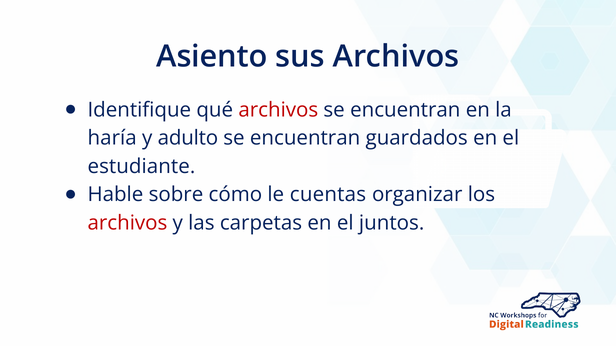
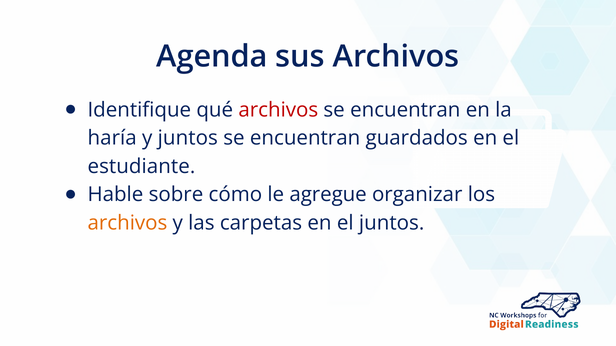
Asiento: Asiento -> Agenda (212, 57)
y adulto: adulto -> juntos (188, 138)
cuentas: cuentas -> agregue (328, 195)
archivos colour: red -> orange (127, 223)
